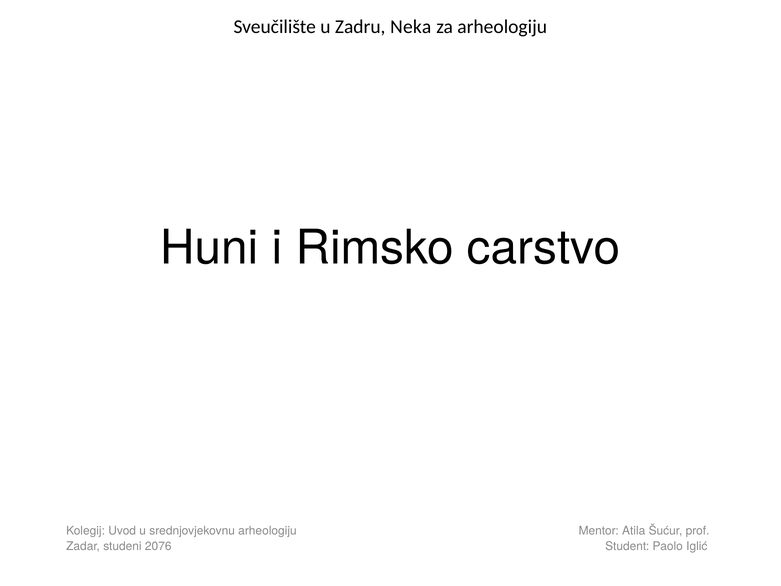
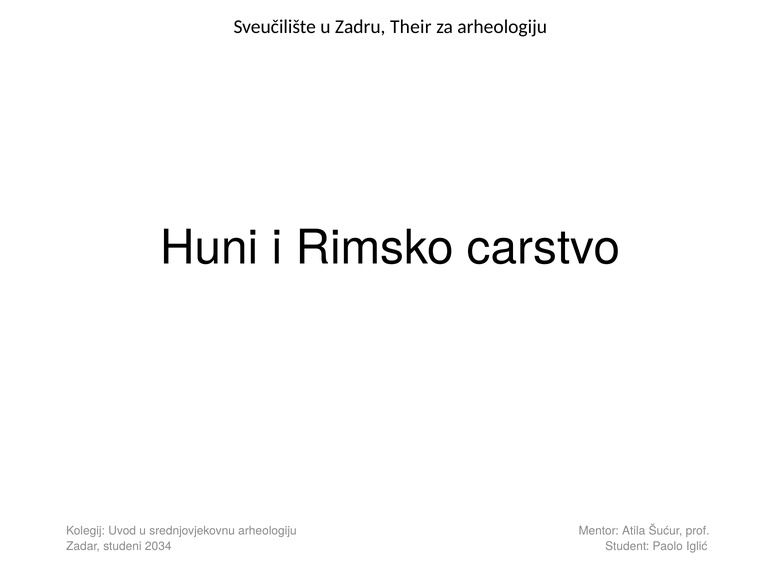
Neka: Neka -> Their (411, 27)
2076: 2076 -> 2034 (158, 546)
